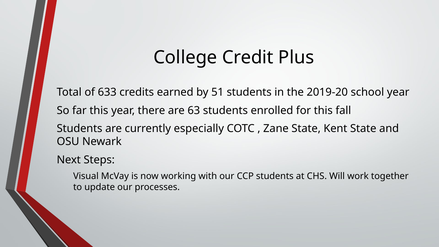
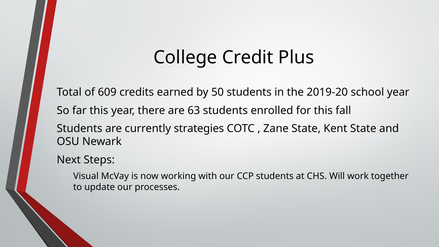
633: 633 -> 609 (107, 92)
51: 51 -> 50 (218, 92)
especially: especially -> strategies (199, 128)
